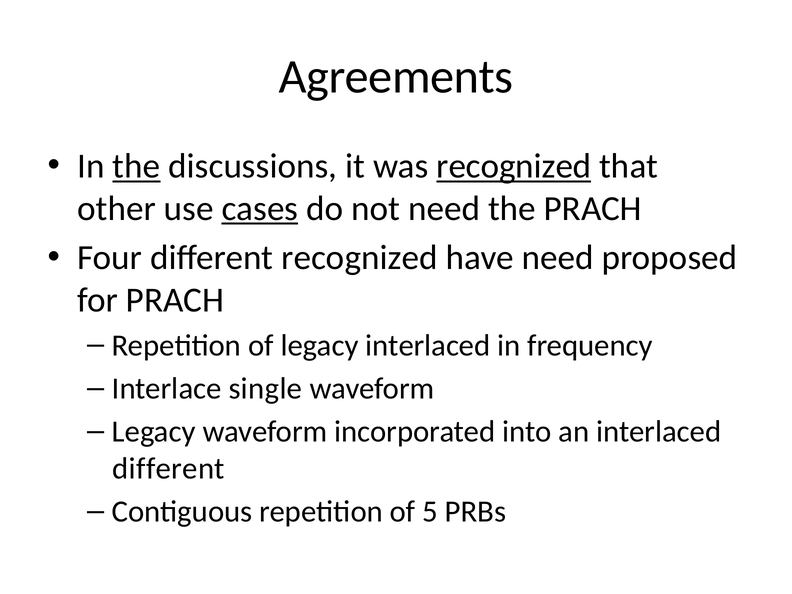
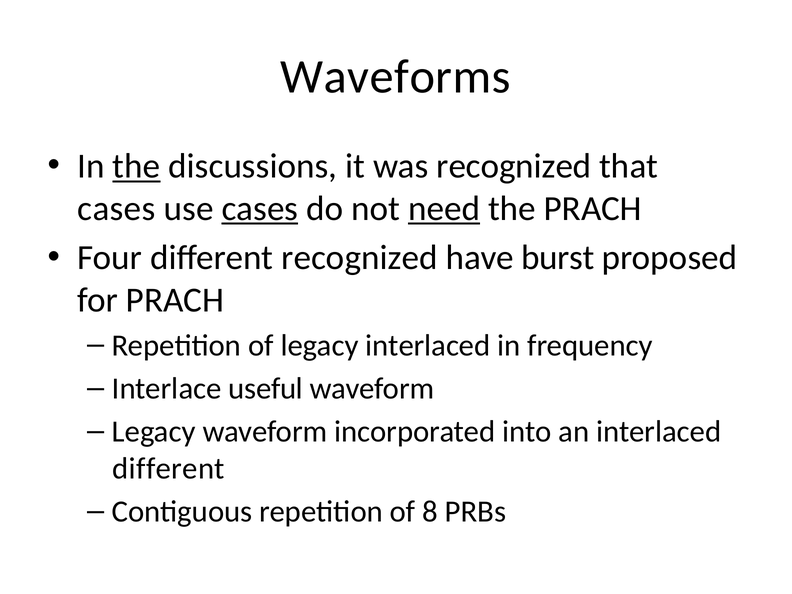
Agreements: Agreements -> Waveforms (396, 77)
recognized underline: present -> none (514, 166)
other: other -> cases (116, 208)
need underline: none -> present (444, 208)
have need: need -> burst (558, 258)
single: single -> useful (266, 389)
5: 5 -> 8 (430, 512)
